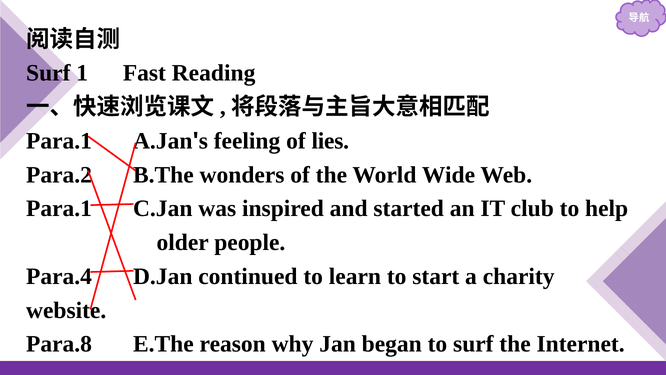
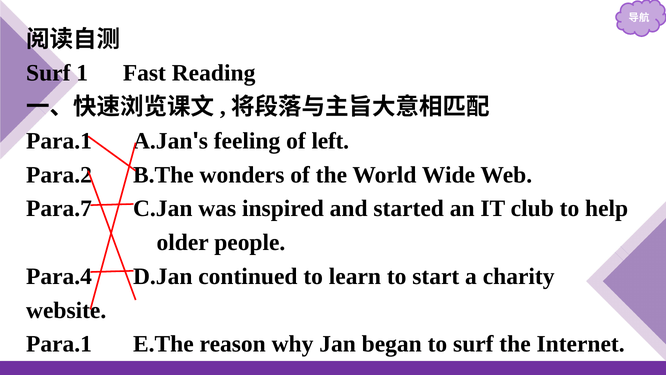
lies: lies -> left (330, 141)
Para.1: Para.1 -> Para.7 (59, 208)
Para.8: Para.8 -> Para.1 (59, 344)
